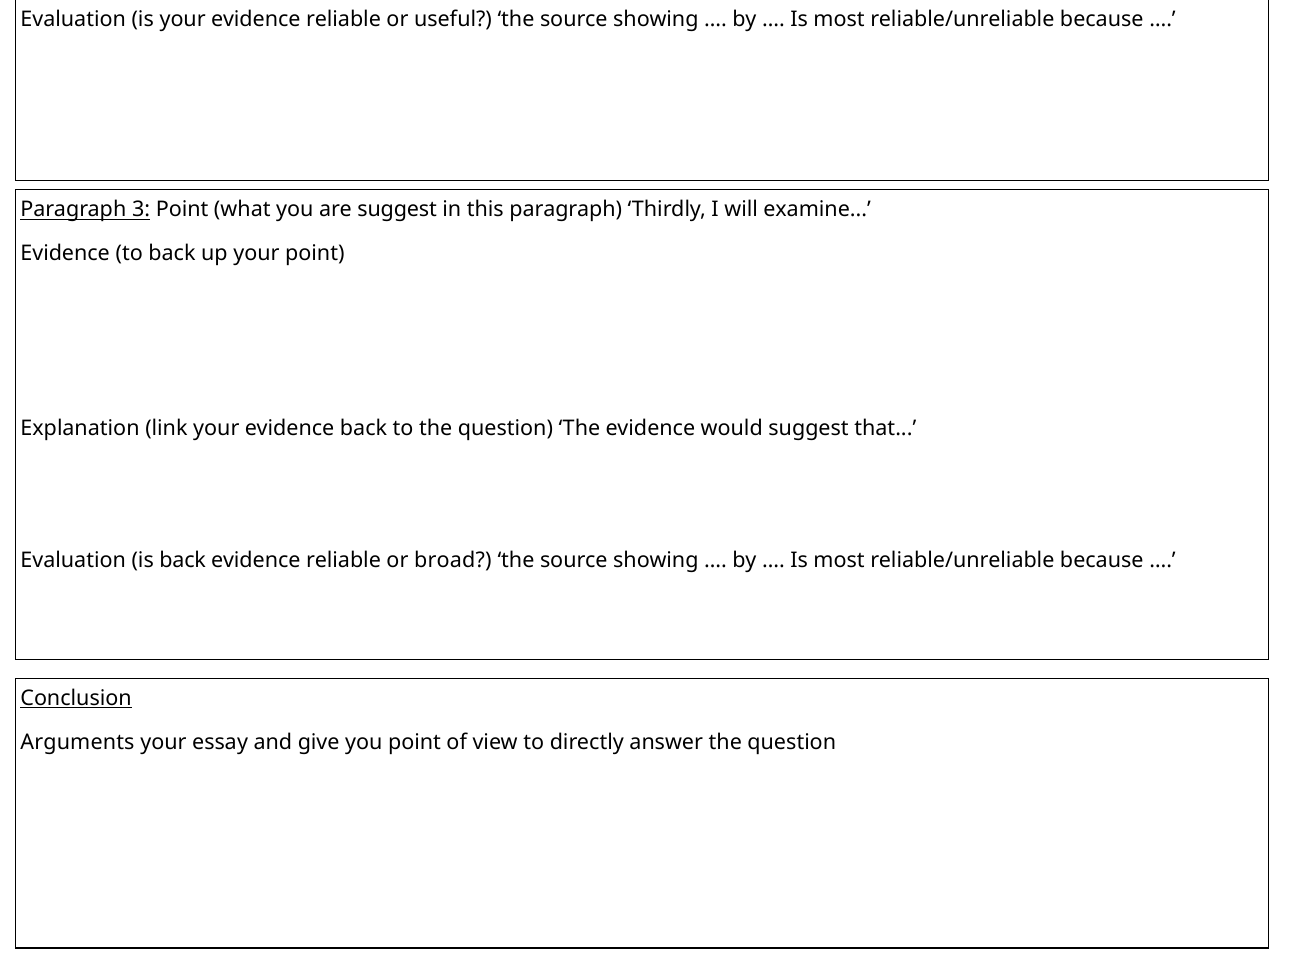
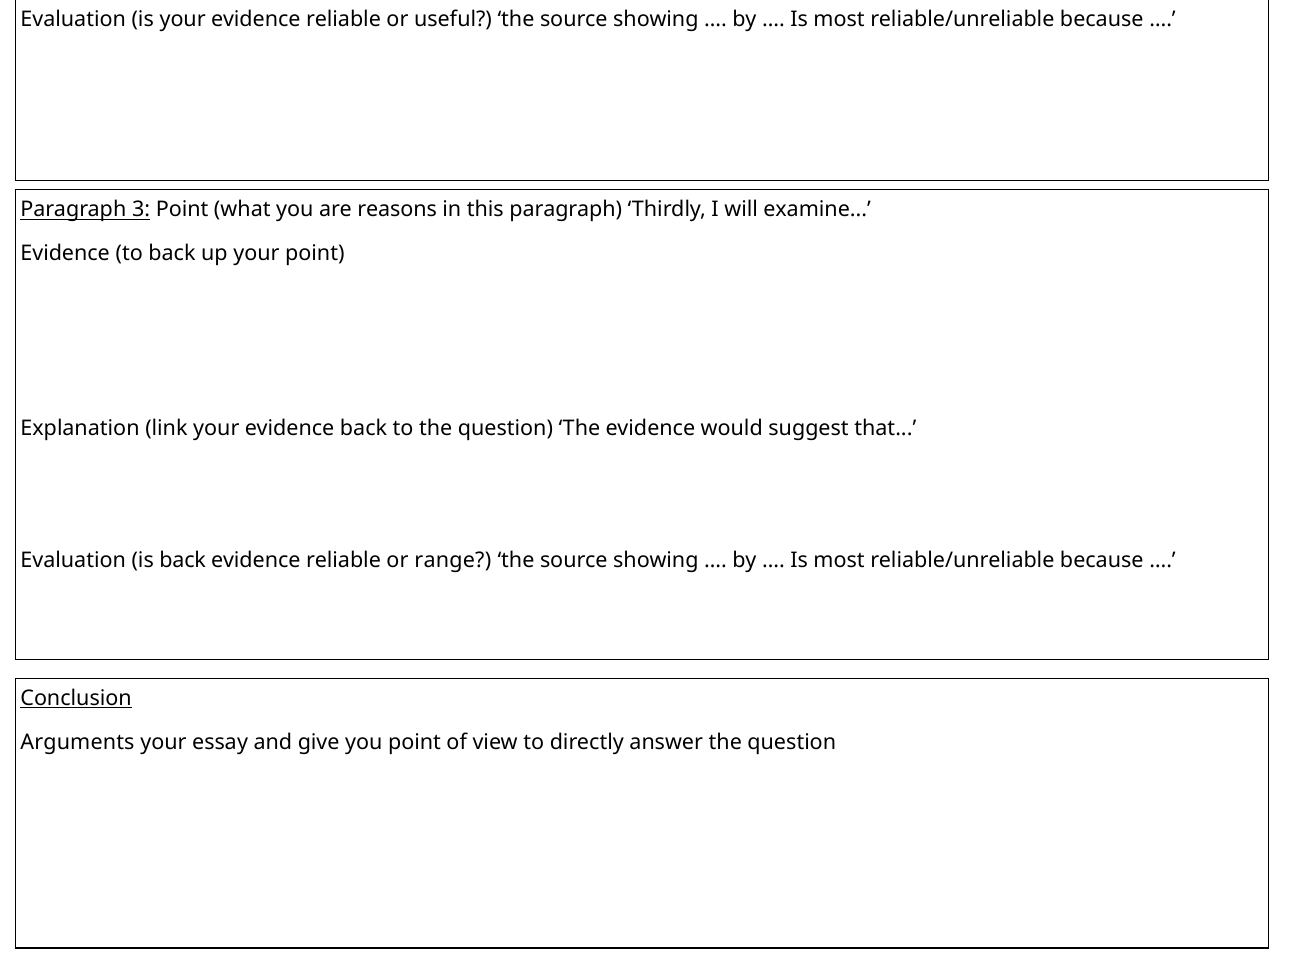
are suggest: suggest -> reasons (397, 209)
broad: broad -> range (453, 560)
